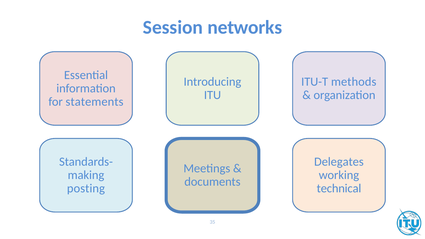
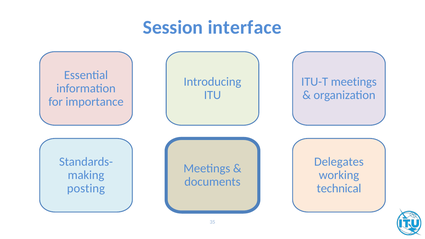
networks: networks -> interface (245, 28)
ITU-T methods: methods -> meetings (354, 82)
statements: statements -> importance (95, 102)
